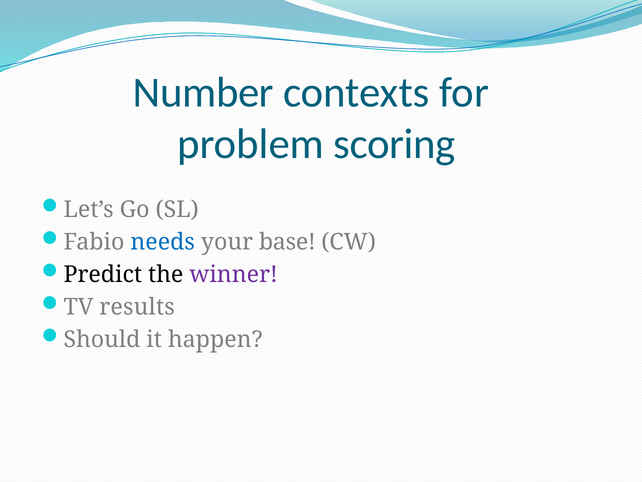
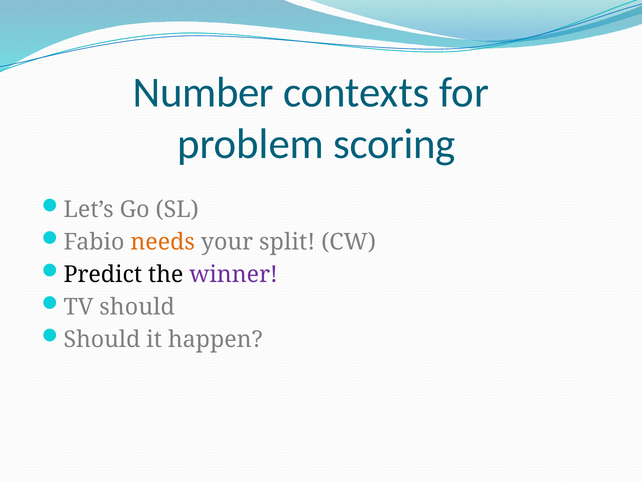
needs colour: blue -> orange (163, 242)
base: base -> split (287, 242)
TV results: results -> should (137, 307)
